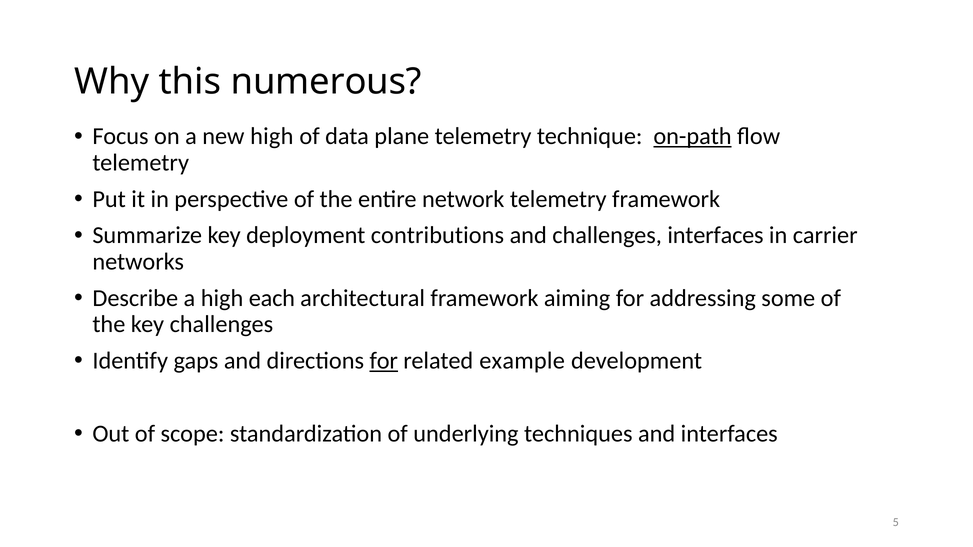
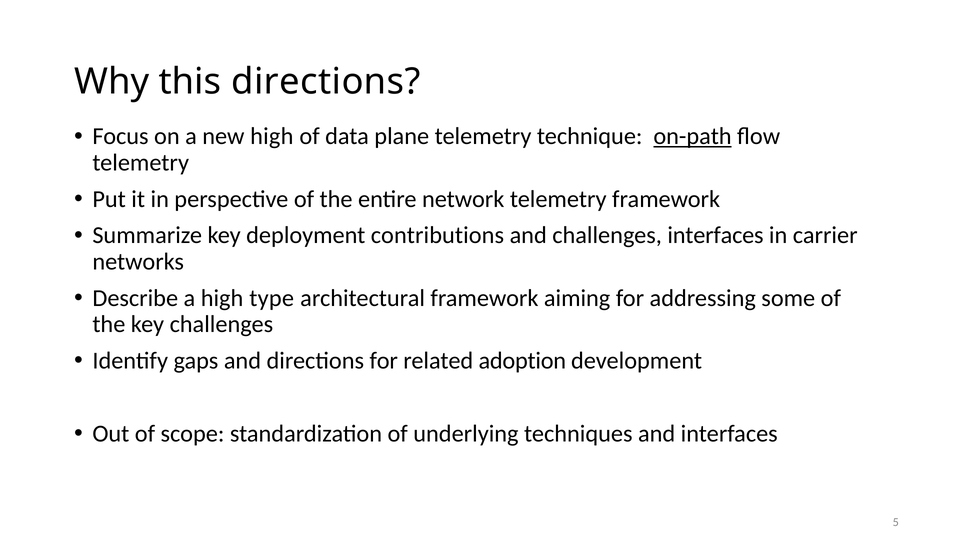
this numerous: numerous -> directions (326, 82)
each: each -> type (272, 298)
for underline: present -> none (384, 361)
example: example -> adoption (522, 361)
